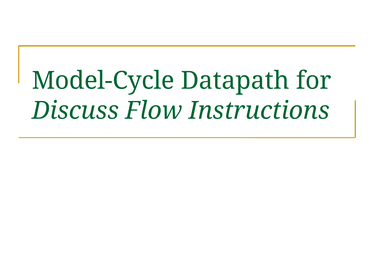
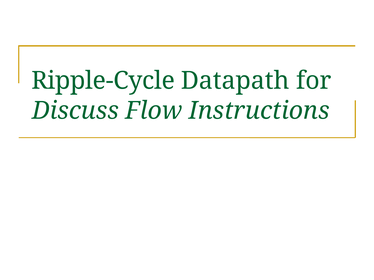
Model-Cycle: Model-Cycle -> Ripple-Cycle (103, 81)
